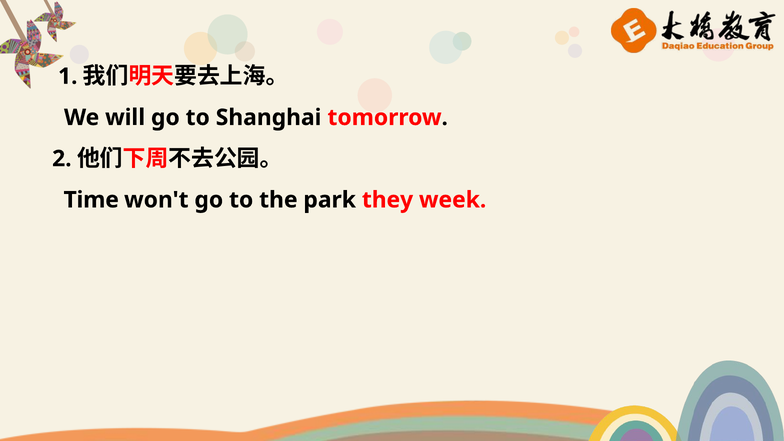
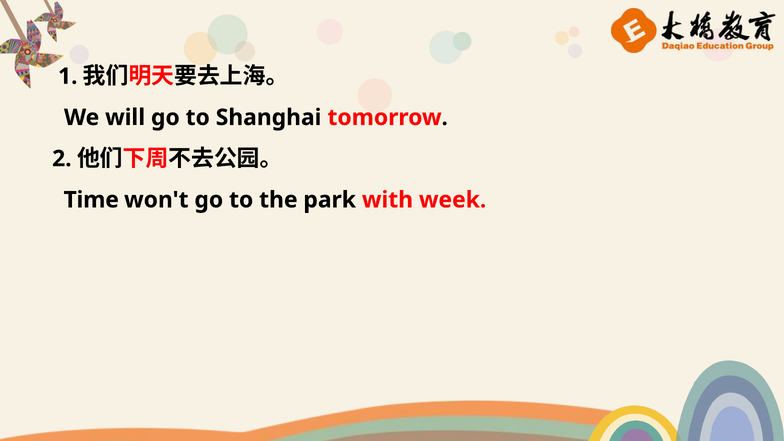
they: they -> with (387, 200)
